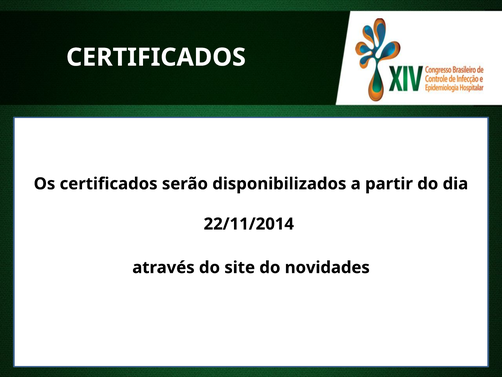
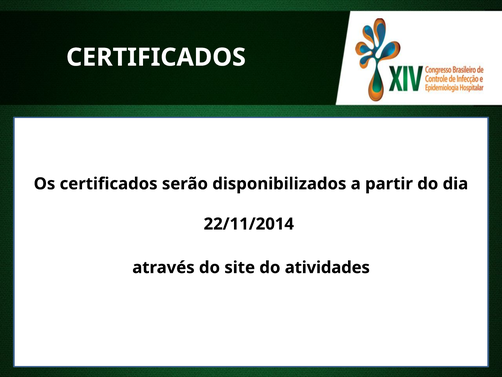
novidades: novidades -> atividades (327, 267)
